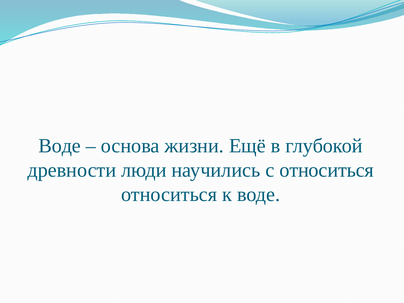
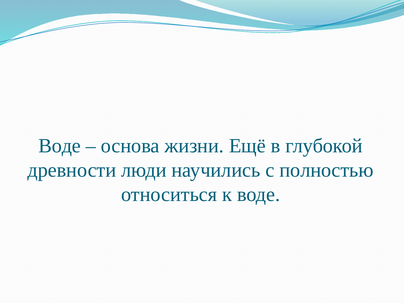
с относиться: относиться -> полностью (327, 170)
